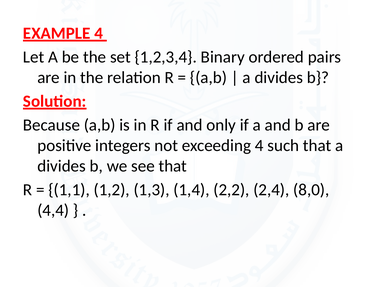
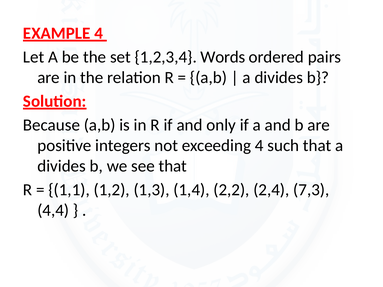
Binary: Binary -> Words (223, 57)
8,0: 8,0 -> 7,3 (311, 190)
